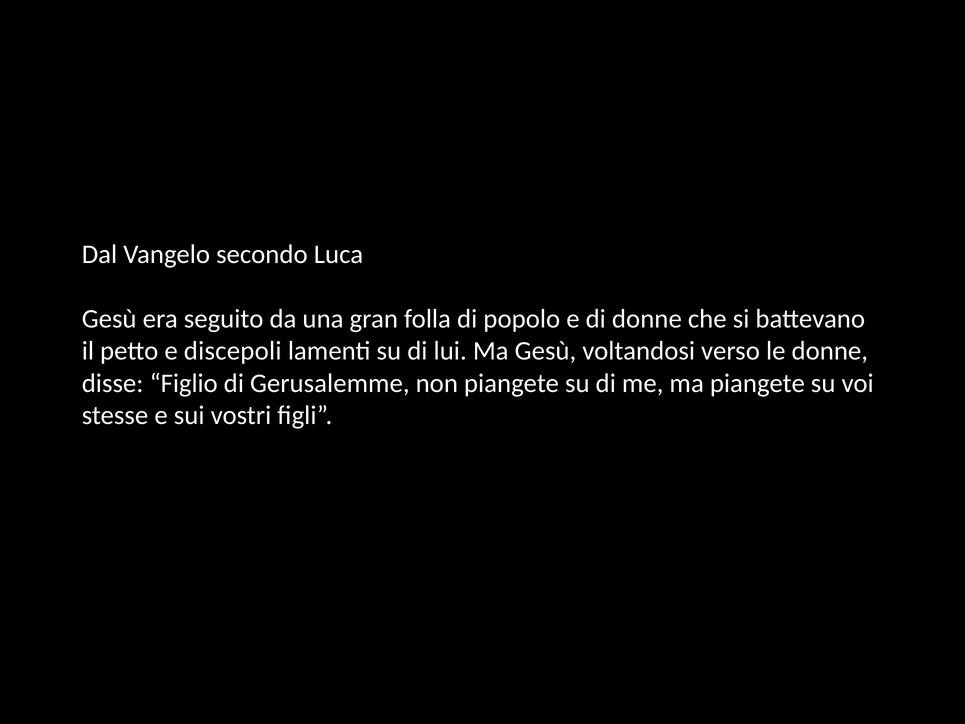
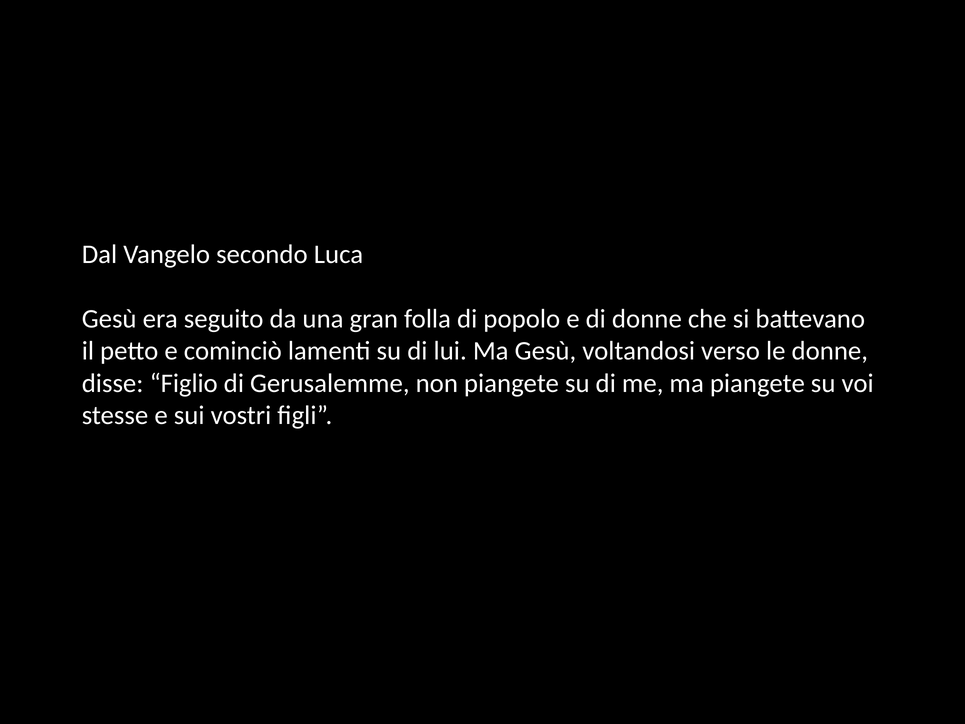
discepoli: discepoli -> cominciò (233, 351)
